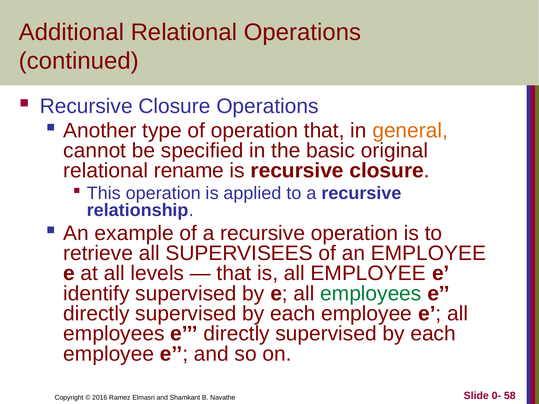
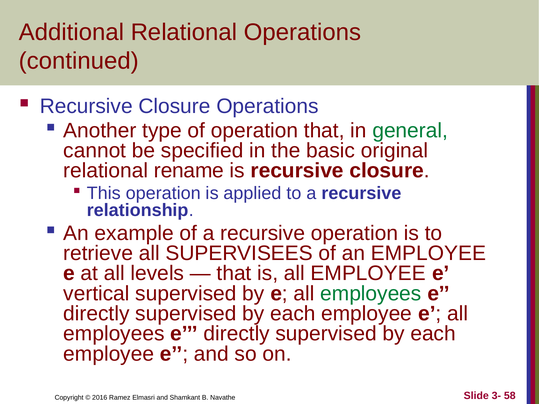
general colour: orange -> green (410, 131)
identify: identify -> vertical (96, 294)
0-: 0- -> 3- (496, 396)
